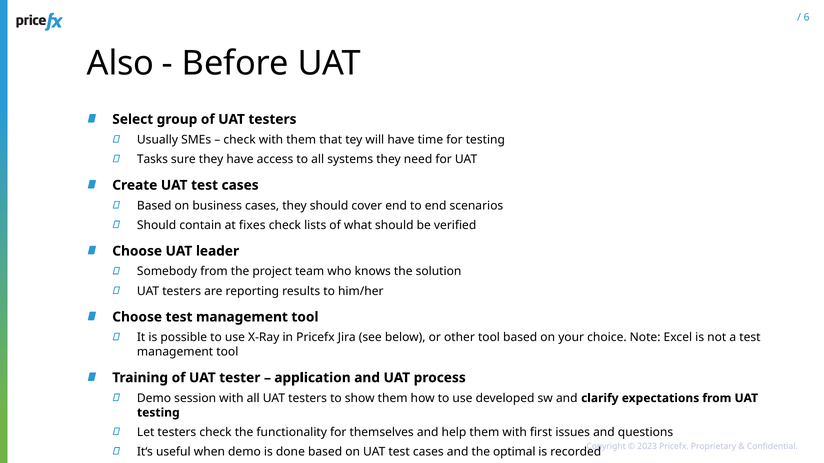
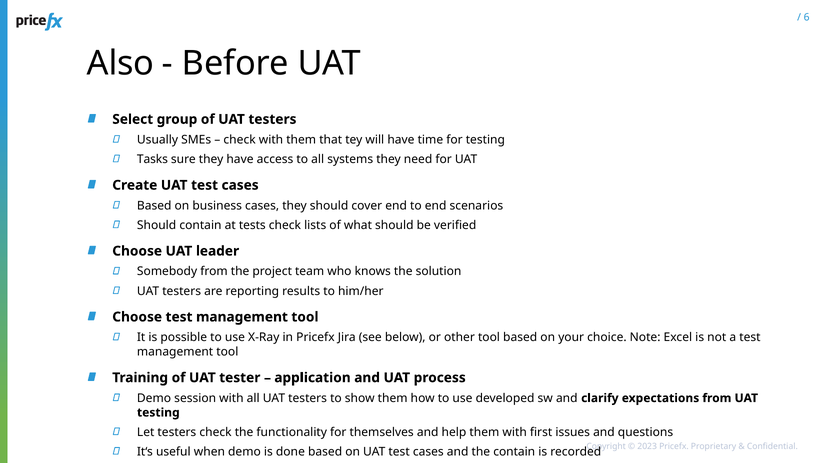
fixes: fixes -> tests (252, 225)
the optimal: optimal -> contain (514, 452)
